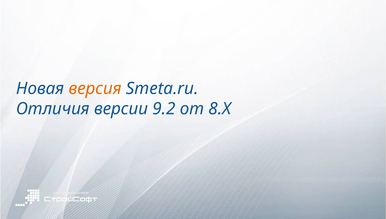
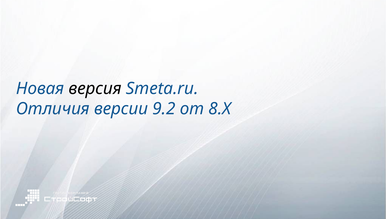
версия colour: orange -> black (95, 88)
